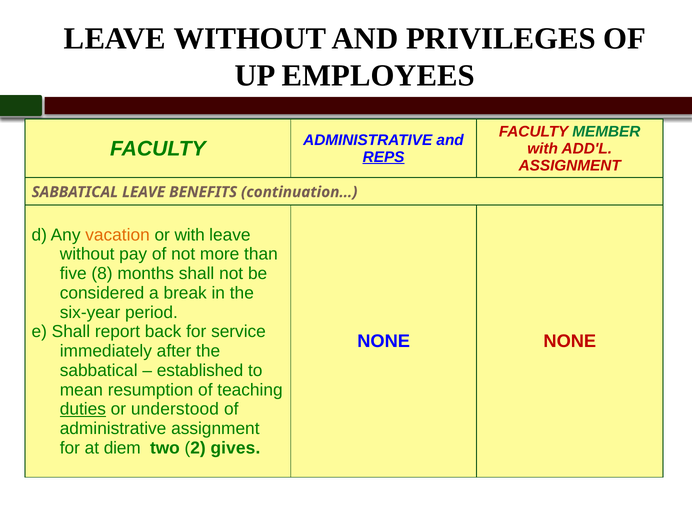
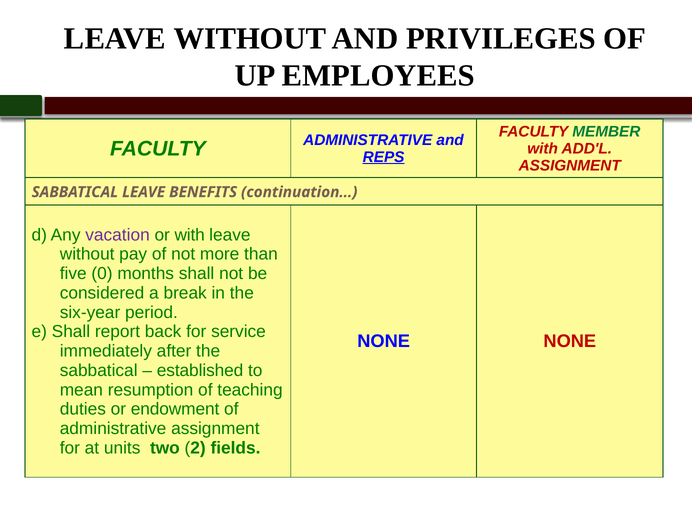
vacation colour: orange -> purple (118, 235)
8: 8 -> 0 (102, 274)
duties underline: present -> none (83, 409)
understood: understood -> endowment (175, 409)
diem: diem -> units (122, 448)
gives: gives -> fields (235, 448)
